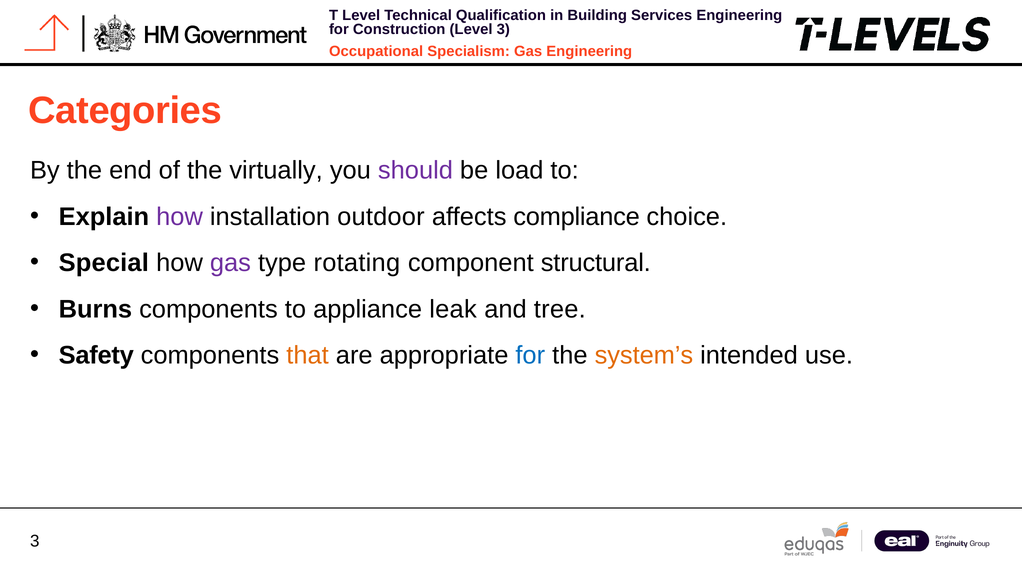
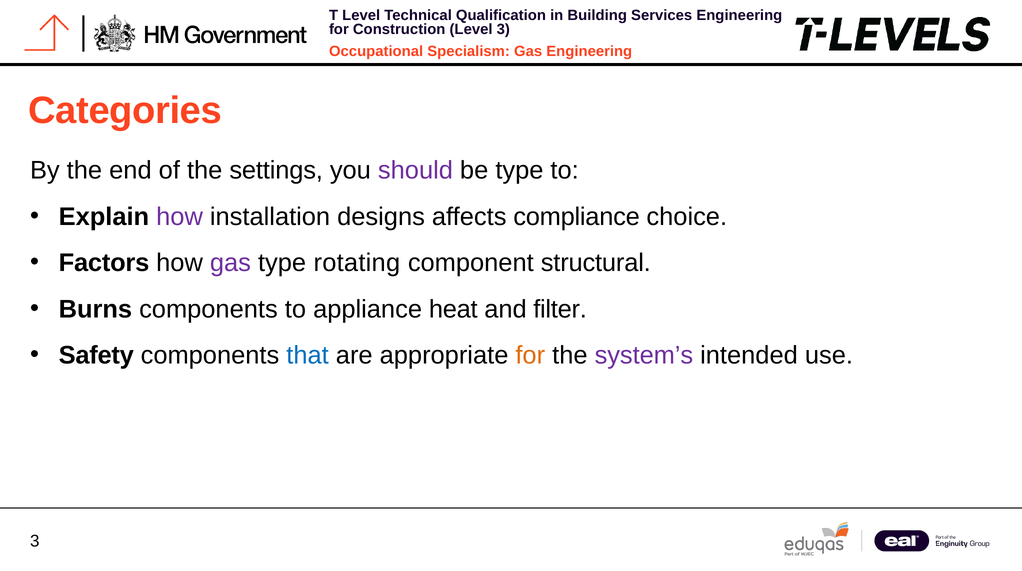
virtually: virtually -> settings (276, 170)
be load: load -> type (519, 170)
outdoor: outdoor -> designs (381, 217)
Special: Special -> Factors (104, 263)
leak: leak -> heat (453, 309)
tree: tree -> filter (560, 309)
that colour: orange -> blue (308, 356)
for colour: blue -> orange (530, 356)
system’s colour: orange -> purple (644, 356)
